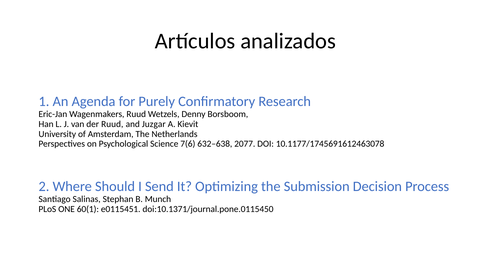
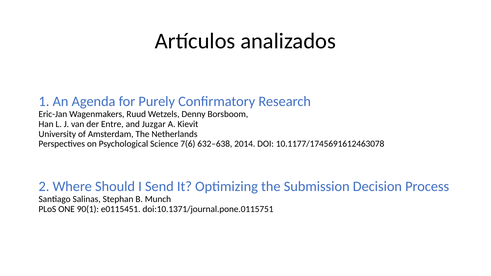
der Ruud: Ruud -> Entre (112, 124)
2077: 2077 -> 2014 (245, 144)
60(1: 60(1 -> 90(1 (88, 209)
doi:10.1371/journal.pone.0115450: doi:10.1371/journal.pone.0115450 -> doi:10.1371/journal.pone.0115751 (208, 209)
